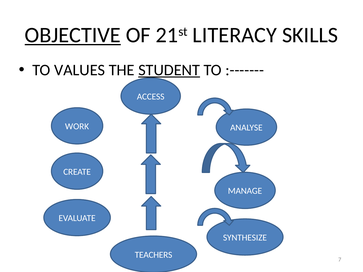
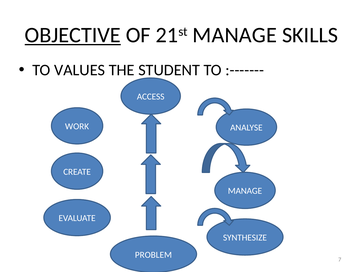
21st LITERACY: LITERACY -> MANAGE (235, 35)
STUDENT underline: present -> none (169, 70)
TEACHERS: TEACHERS -> PROBLEM (153, 255)
